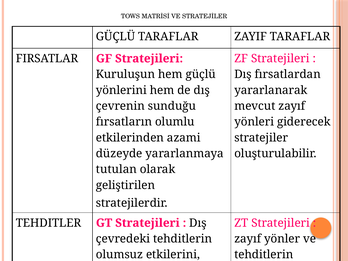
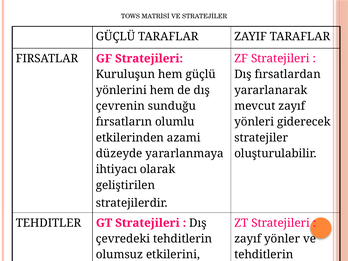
tutulan: tutulan -> ihtiyacı (116, 169)
